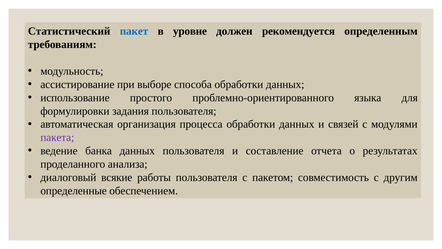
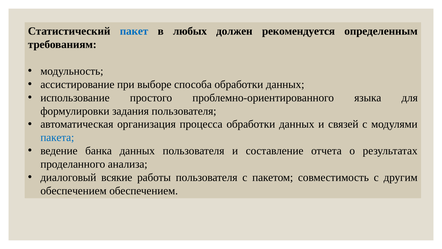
уровне: уровне -> любых (190, 31)
пакета colour: purple -> blue (57, 137)
определенные: определенные -> обеспечением (74, 190)
